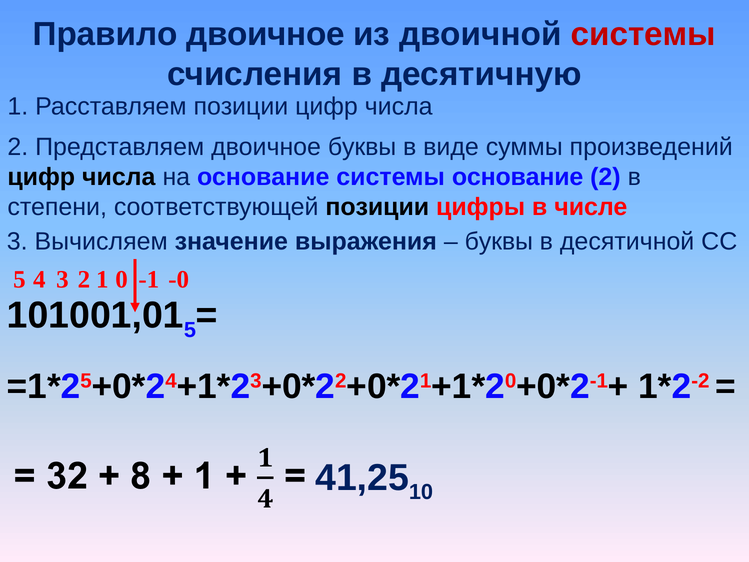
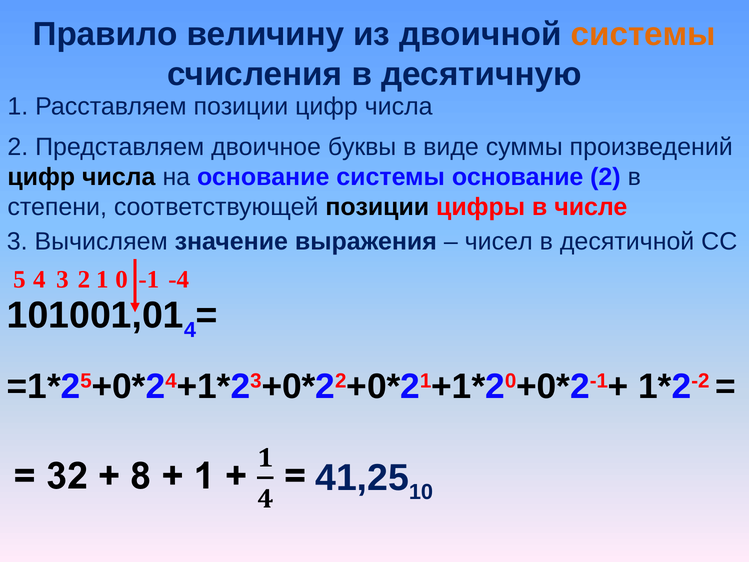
Правило двоичное: двоичное -> величину (265, 34)
системы colour: red -> orange (643, 34)
буквы: буквы -> чисел (499, 242)
-0: -0 -> -4 (179, 279)
5: 5 -> 4 (190, 330)
